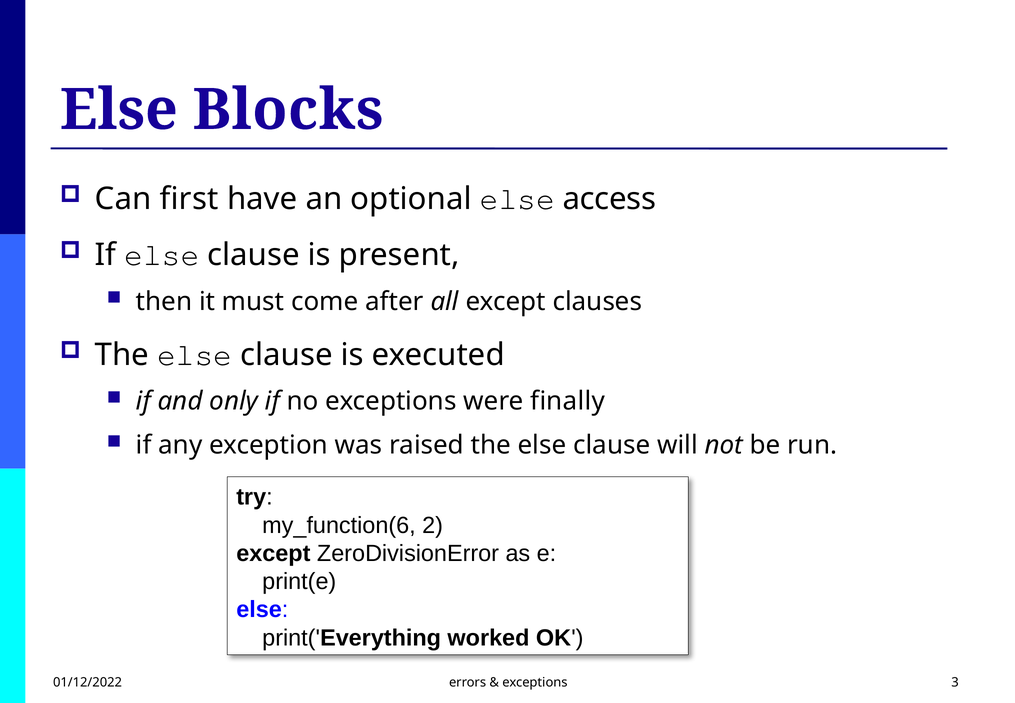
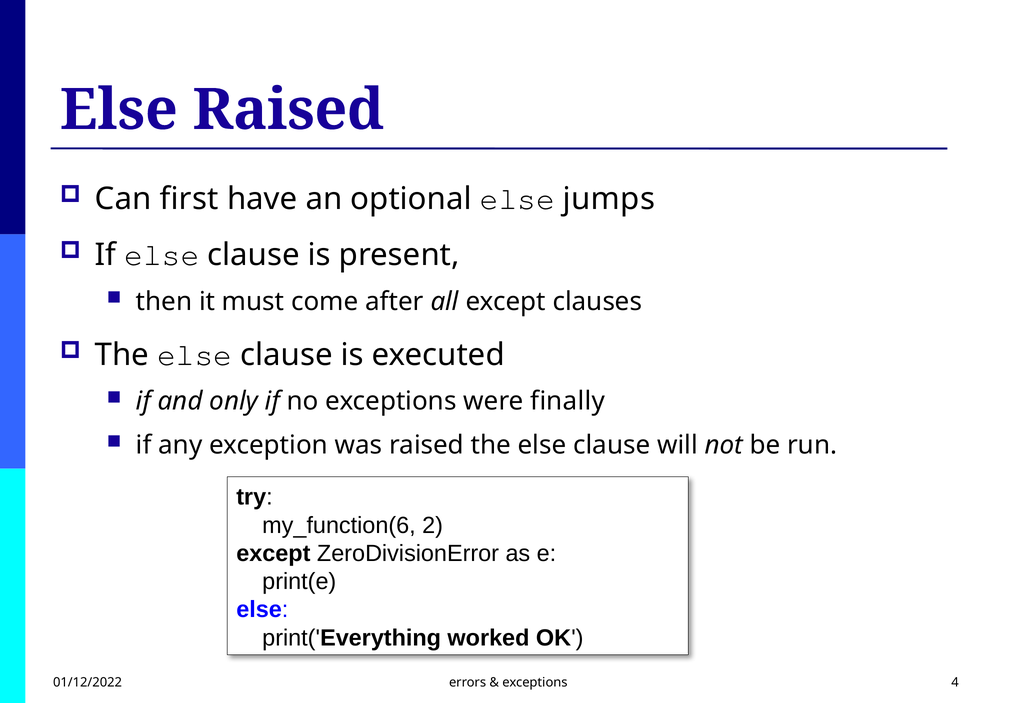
Else Blocks: Blocks -> Raised (288, 110)
access: access -> jumps (609, 199)
3: 3 -> 4 (955, 682)
